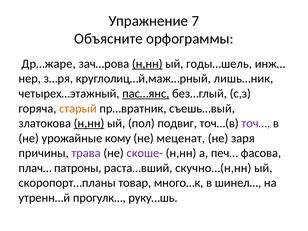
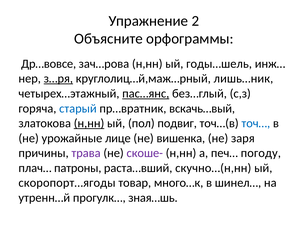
7: 7 -> 2 (195, 21)
Др…жаре: Др…жаре -> Др…вовсе (49, 64)
н,нн underline: present -> none (147, 64)
з…ря underline: none -> present (58, 79)
старый colour: orange -> blue (78, 108)
съешь…вый: съешь…вый -> вскачь…вый (202, 108)
точ… colour: purple -> blue (256, 123)
кому: кому -> лице (118, 138)
меценат: меценат -> вишенка (181, 138)
фасова: фасова -> погоду (261, 153)
скоропорт…планы: скоропорт…планы -> скоропорт…ягоды (67, 183)
руку…шь: руку…шь -> зная…шь (153, 198)
